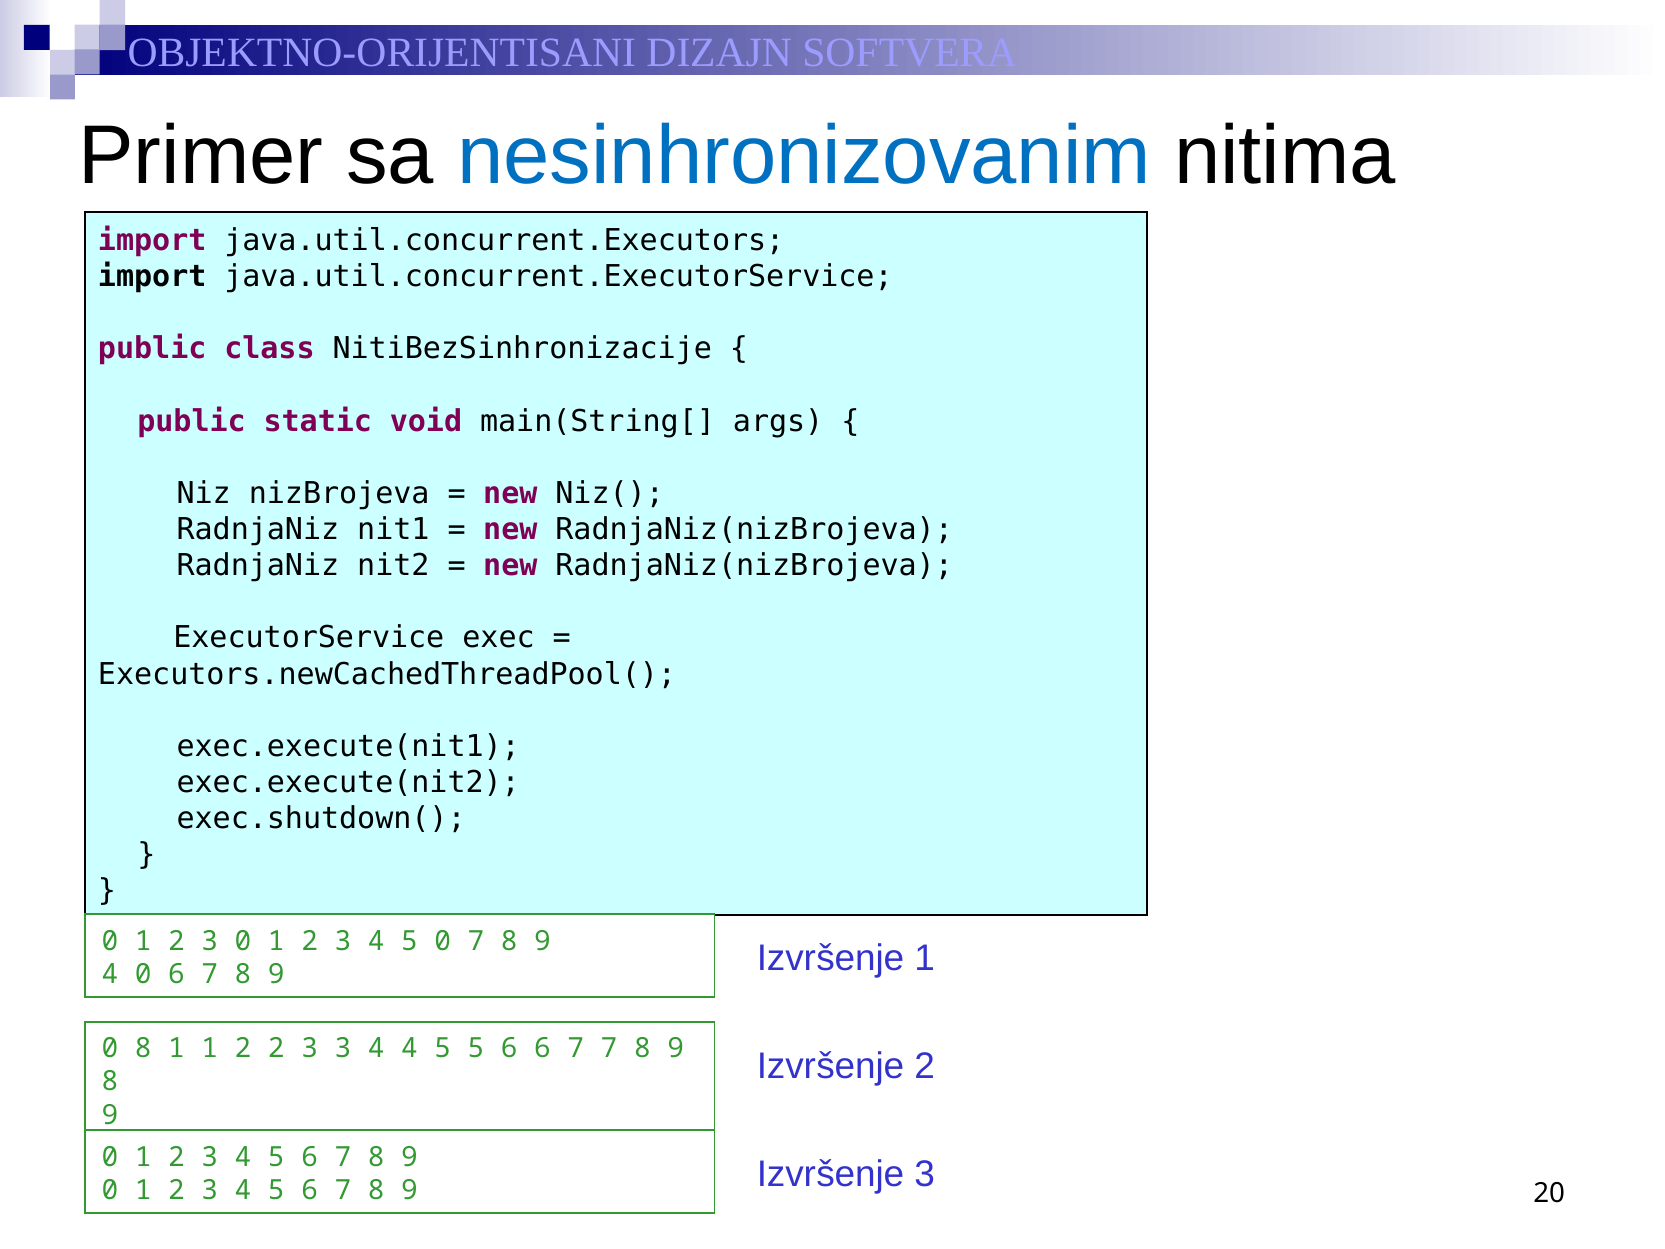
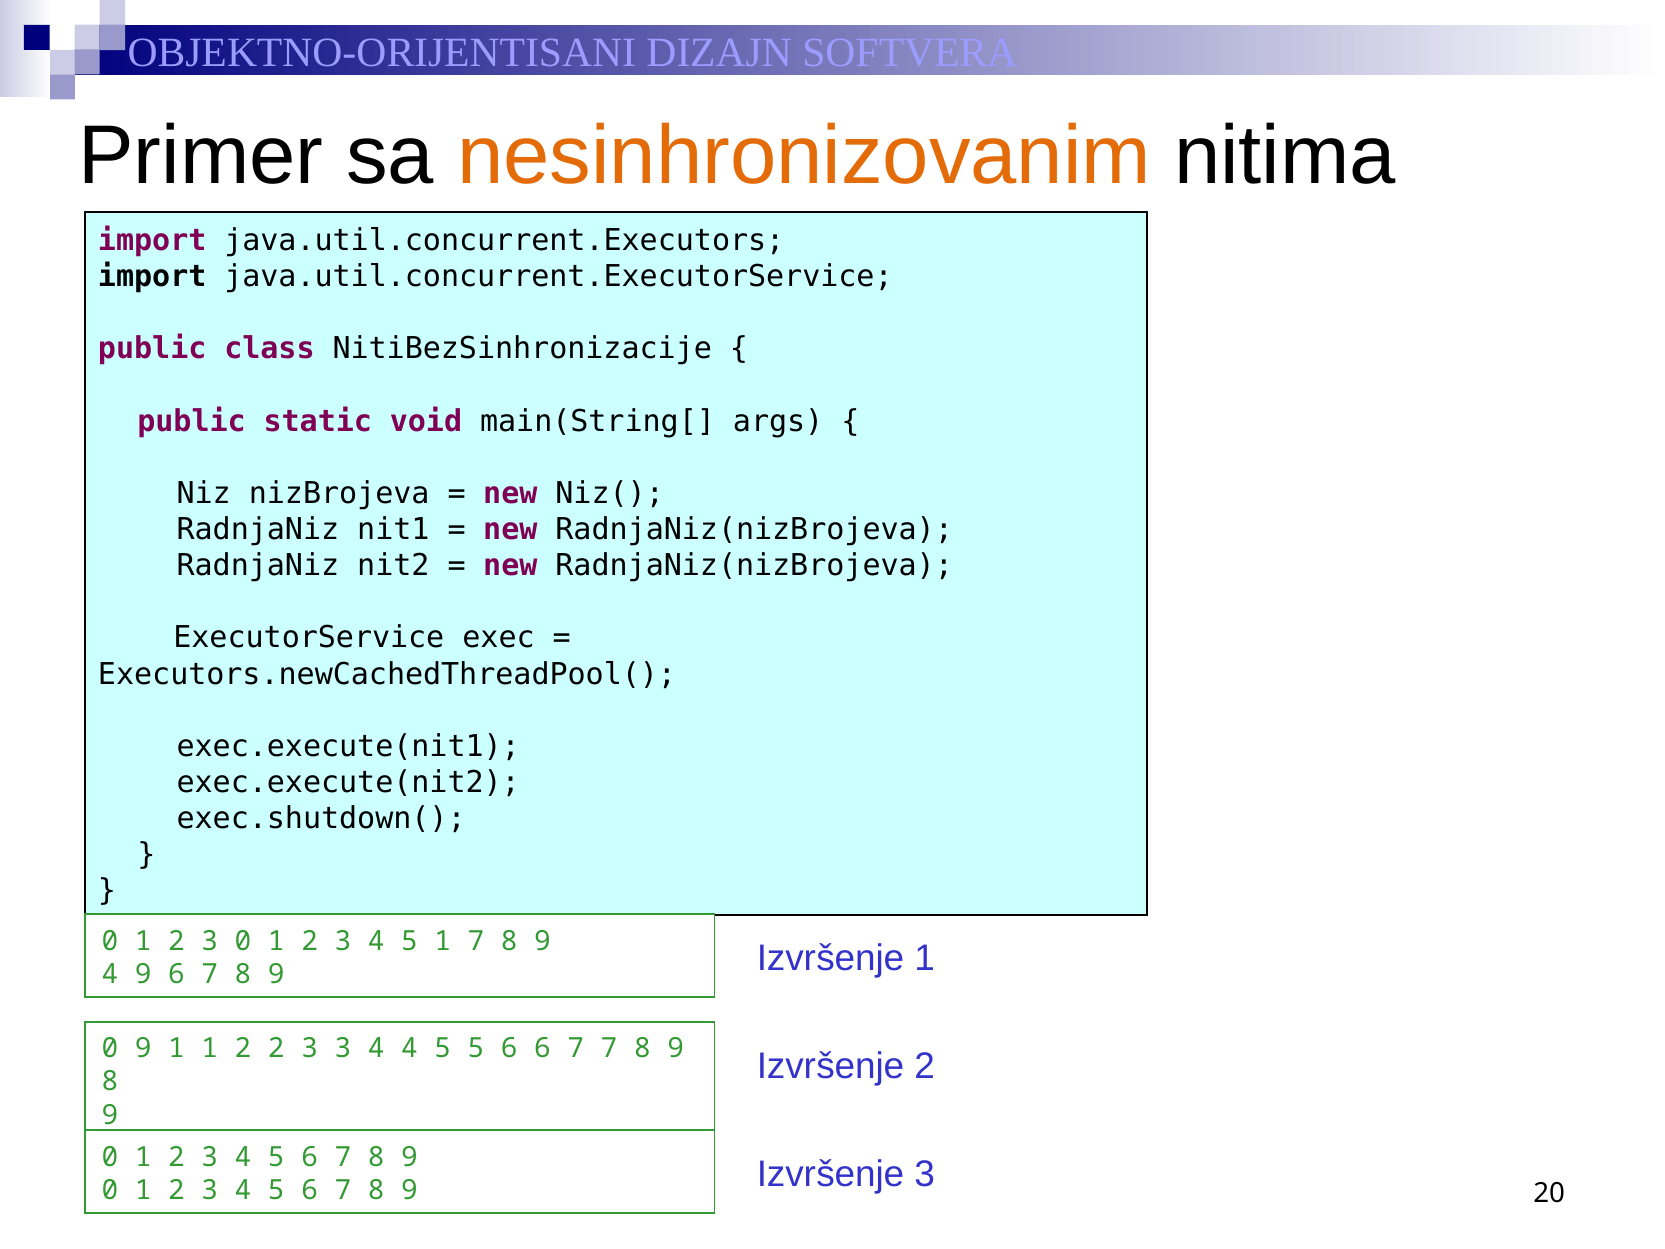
nesinhronizovanim colour: blue -> orange (804, 156)
5 0: 0 -> 1 (443, 941)
4 0: 0 -> 9 (143, 974)
0 8: 8 -> 9 (143, 1048)
